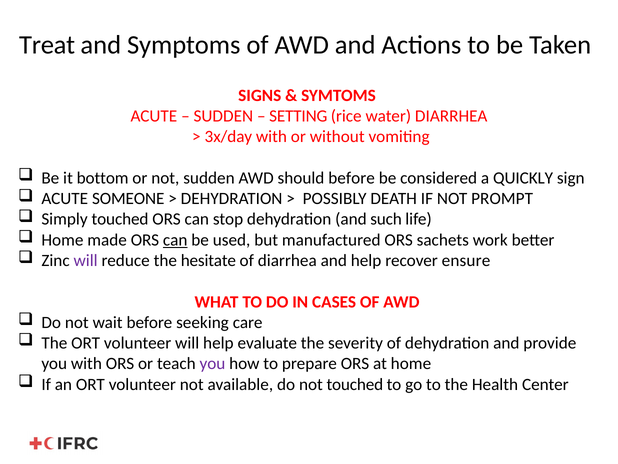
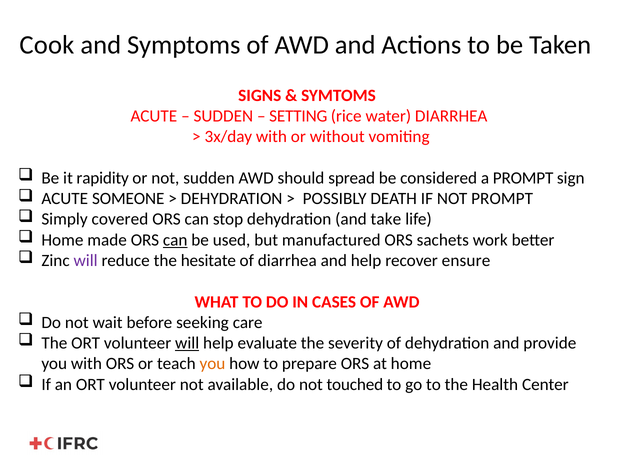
Treat: Treat -> Cook (47, 45)
bottom: bottom -> rapidity (103, 178)
should before: before -> spread (352, 178)
a QUICKLY: QUICKLY -> PROMPT (523, 178)
Simply touched: touched -> covered (120, 219)
such: such -> take (386, 219)
will underline: none -> present (187, 343)
you colour: purple -> orange (212, 363)
